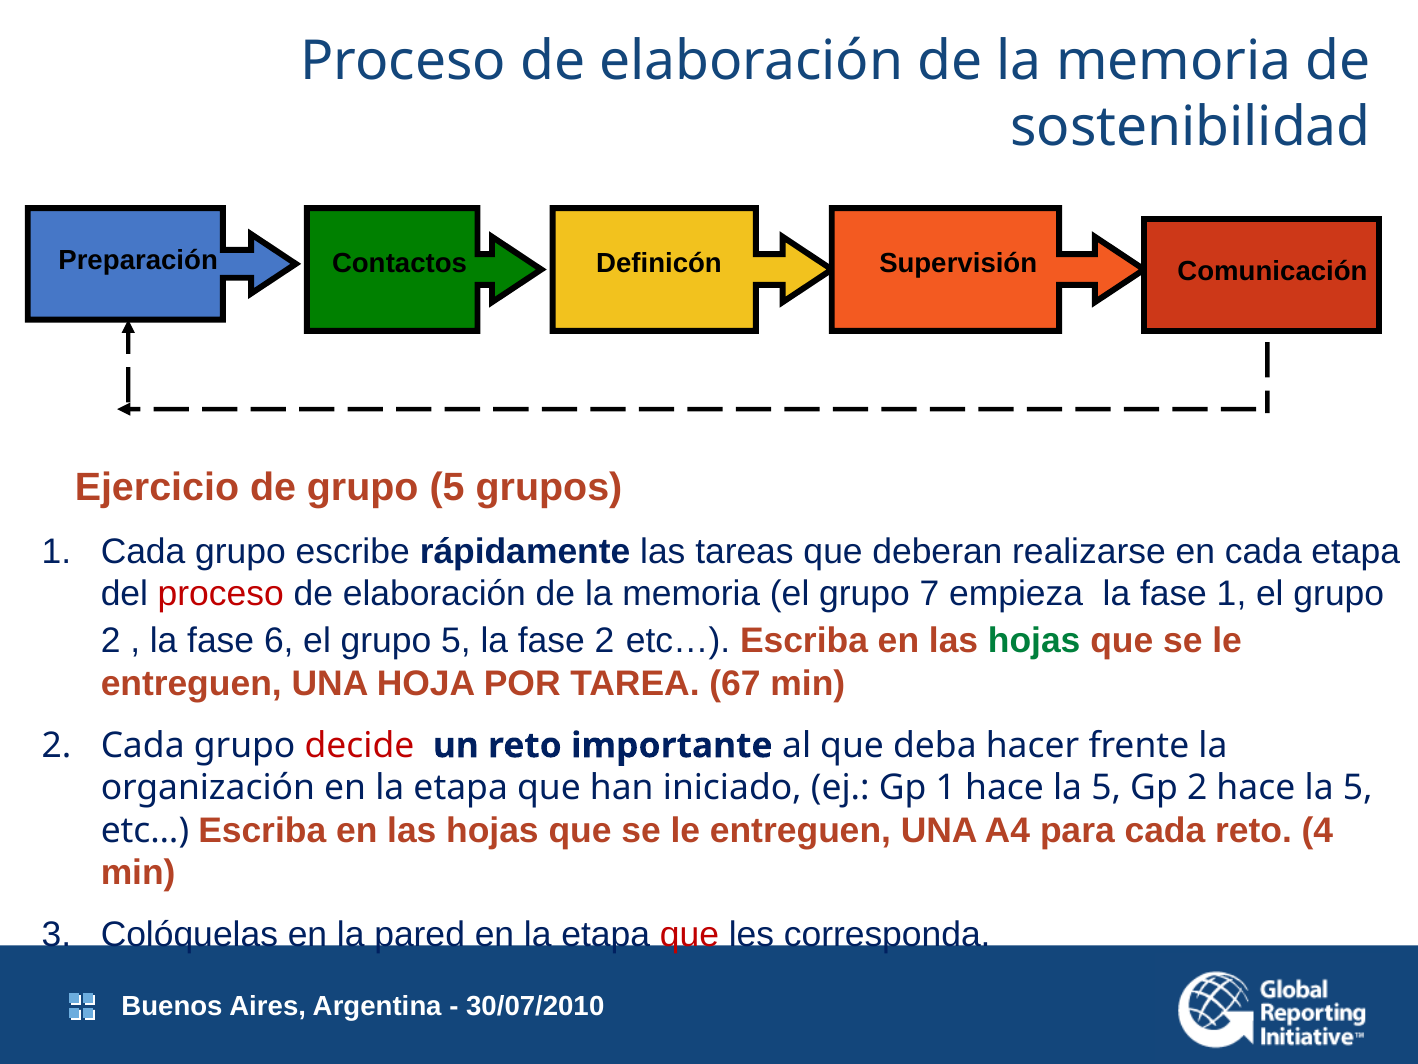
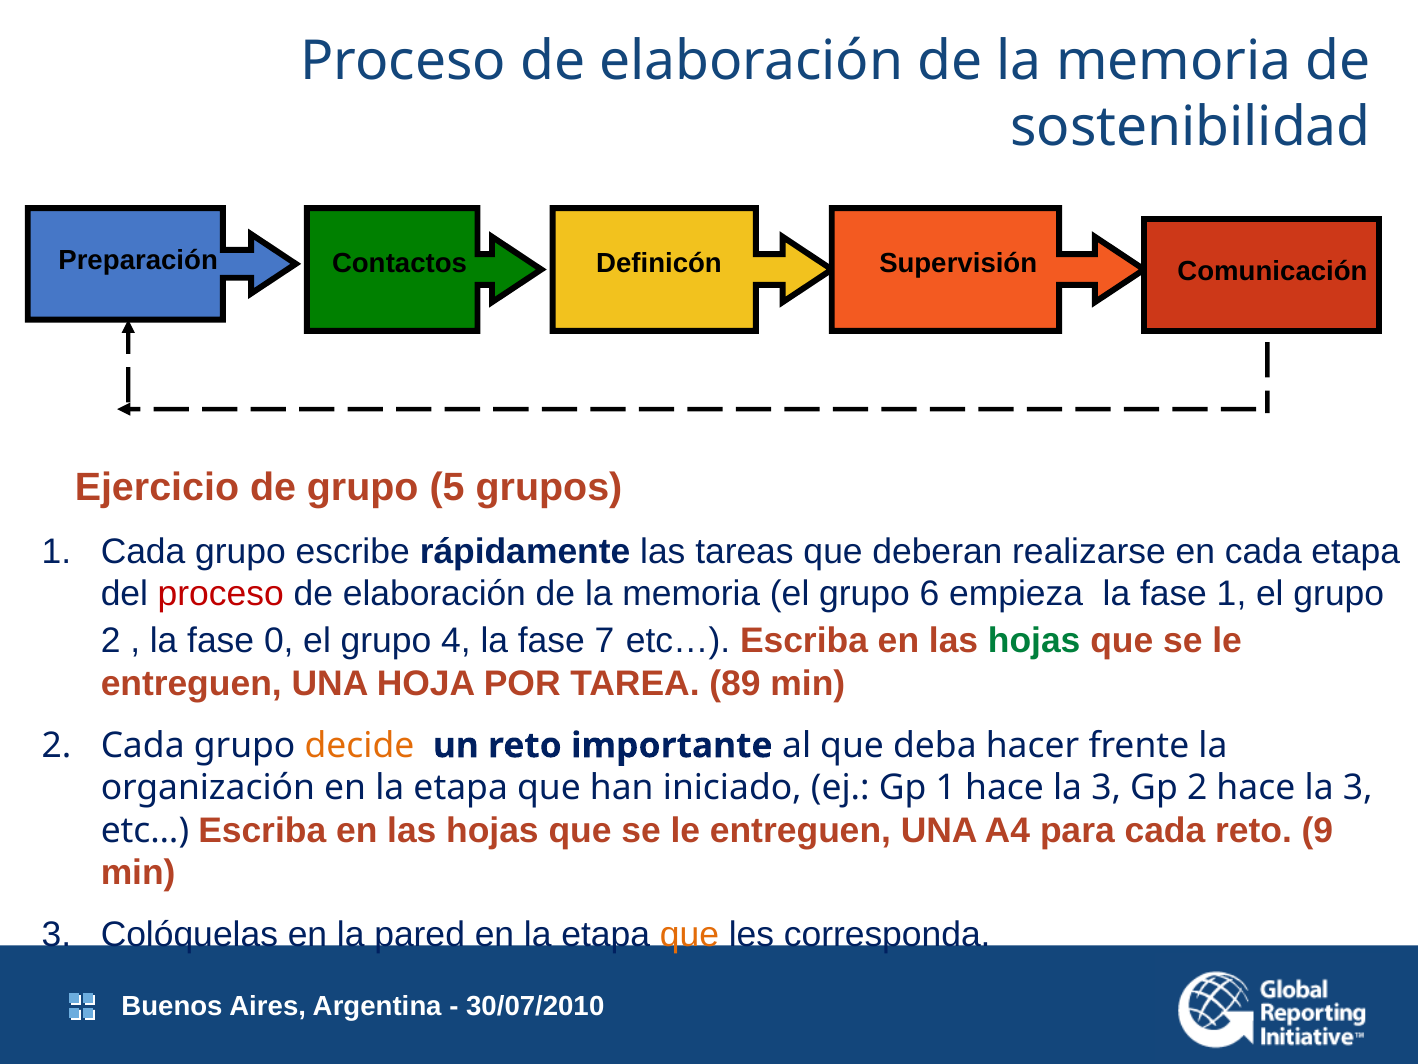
7: 7 -> 6 (929, 594)
6: 6 -> 0 (279, 640)
el grupo 5: 5 -> 4 (456, 640)
fase 2: 2 -> 7 (604, 640)
67: 67 -> 89 (735, 684)
decide colour: red -> orange (359, 745)
1 hace la 5: 5 -> 3 (1106, 788)
2 hace la 5: 5 -> 3 (1358, 788)
4: 4 -> 9 (1317, 830)
que colour: red -> orange (689, 934)
